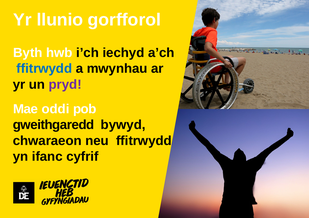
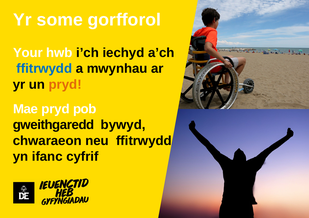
llunio: llunio -> some (60, 20)
Byth: Byth -> Your (28, 53)
pryd colour: purple -> orange (65, 85)
Mae oddi: oddi -> pryd (56, 109)
